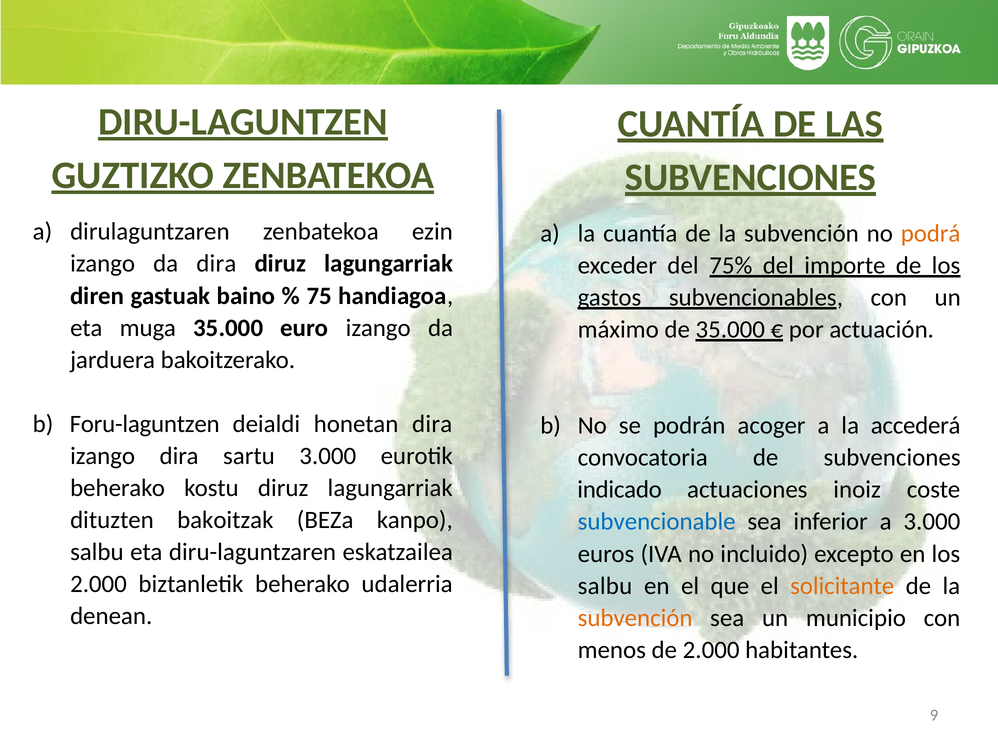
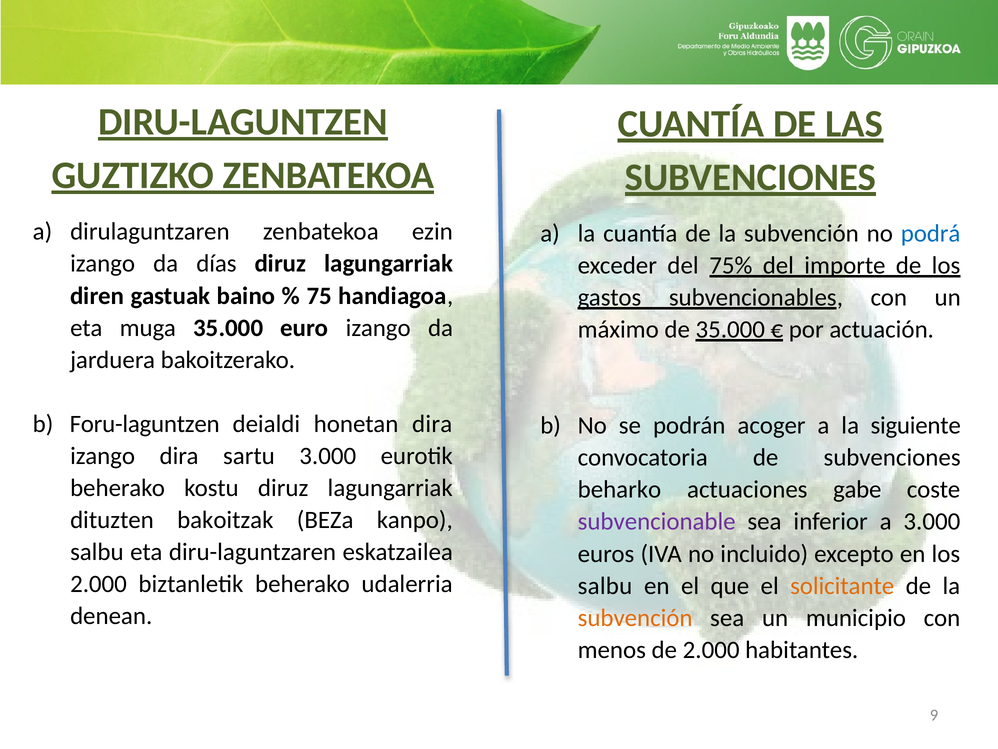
podrá colour: orange -> blue (931, 233)
da dira: dira -> días (216, 264)
accederá: accederá -> siguiente (916, 425)
indicado: indicado -> beharko (619, 489)
inoiz: inoiz -> gabe (857, 489)
subvencionable colour: blue -> purple (657, 521)
